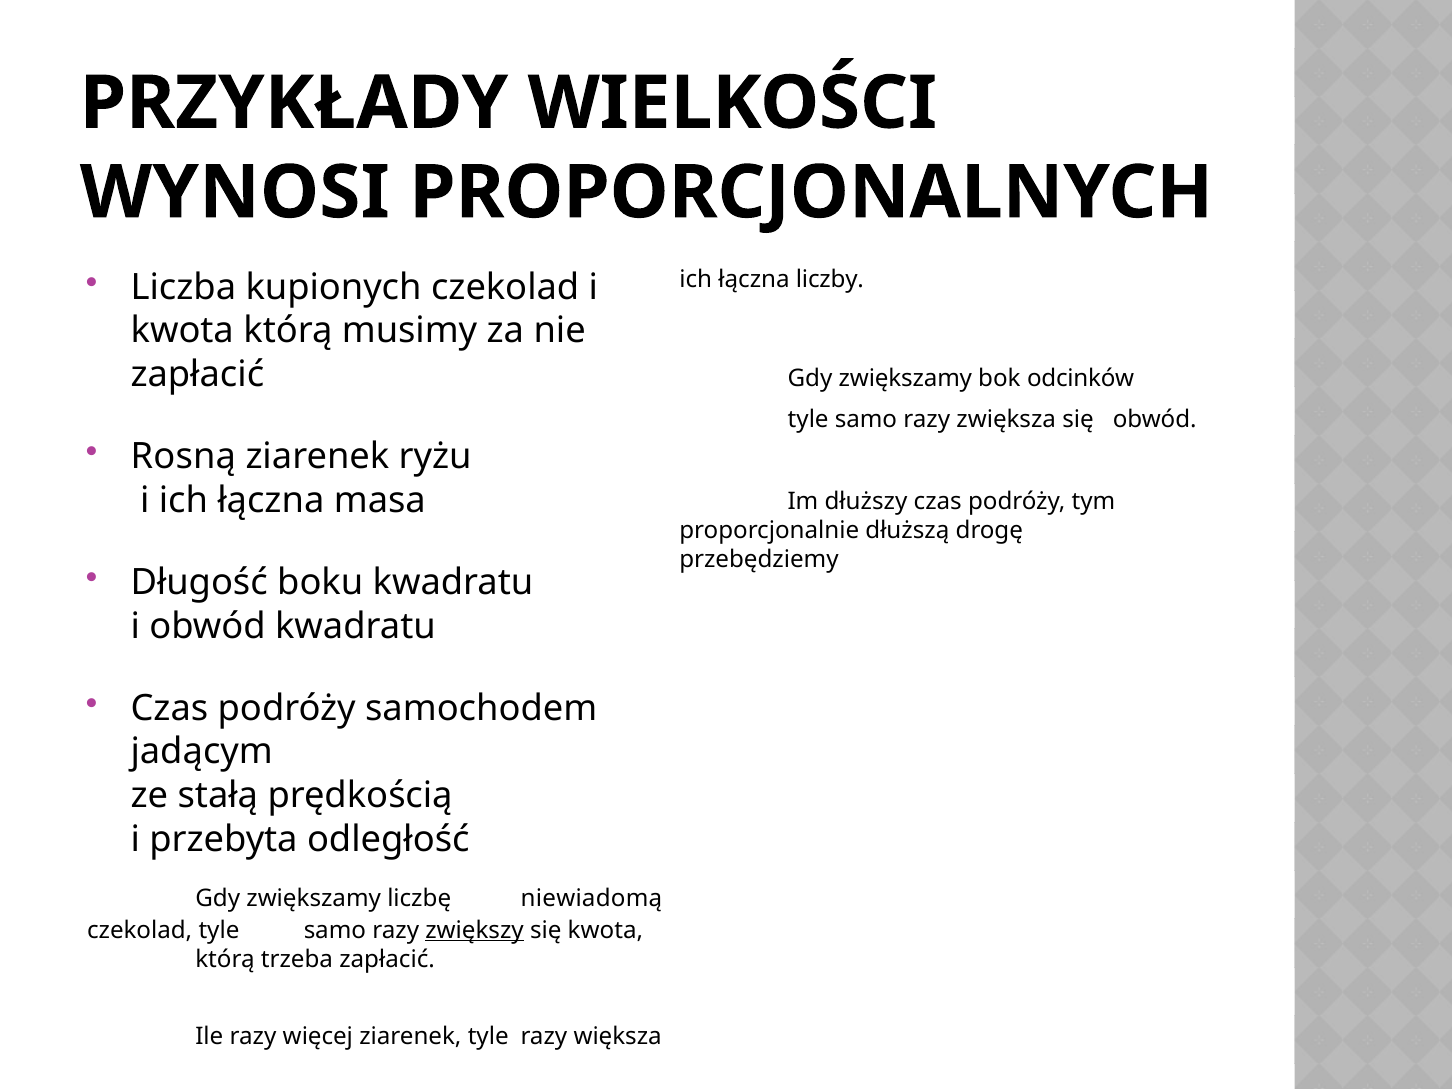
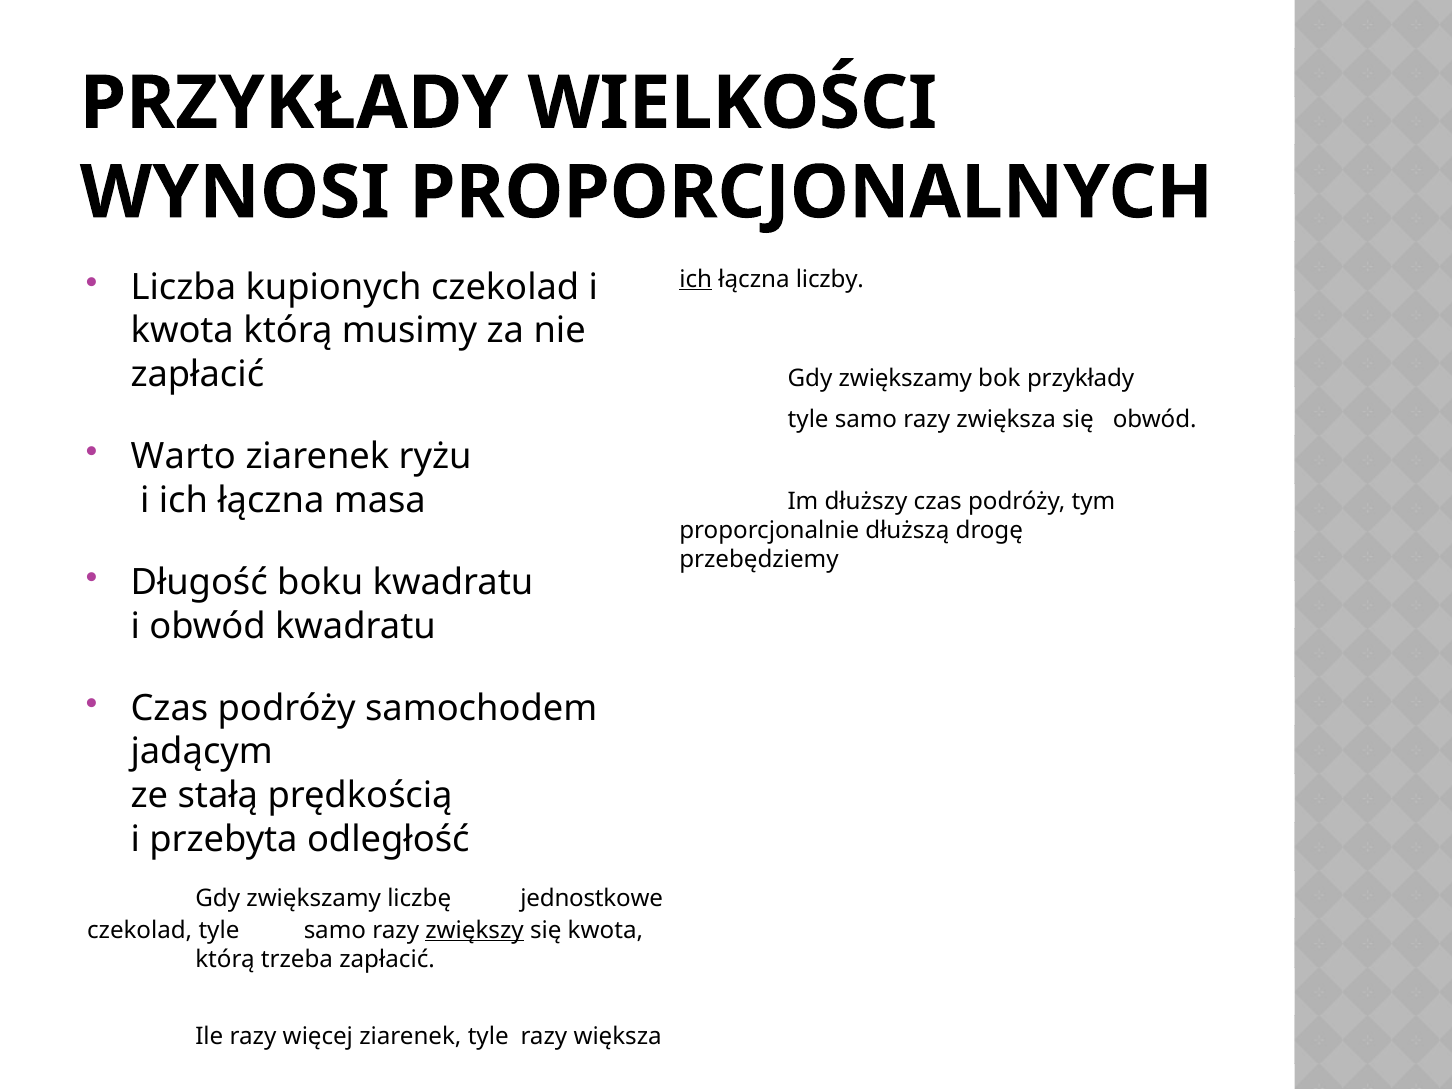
ich underline: none -> present (696, 279)
bok odcinków: odcinków -> przykłady (1081, 378)
Rosną: Rosną -> Warto (183, 457)
niewiadomą: niewiadomą -> jednostkowe (592, 899)
